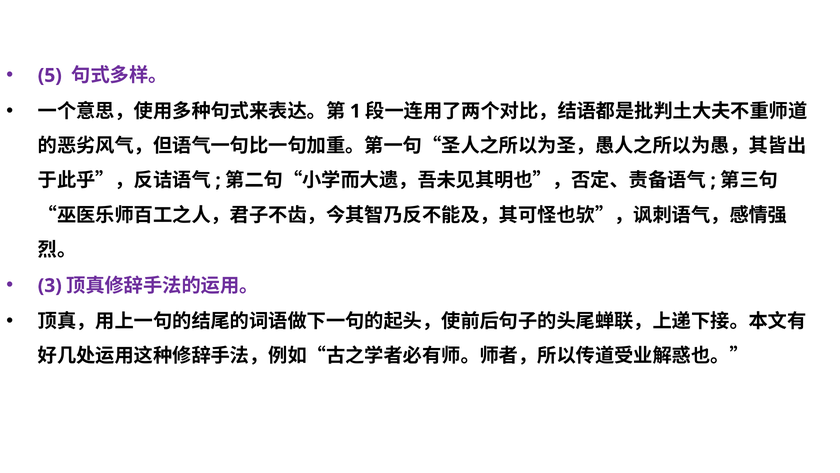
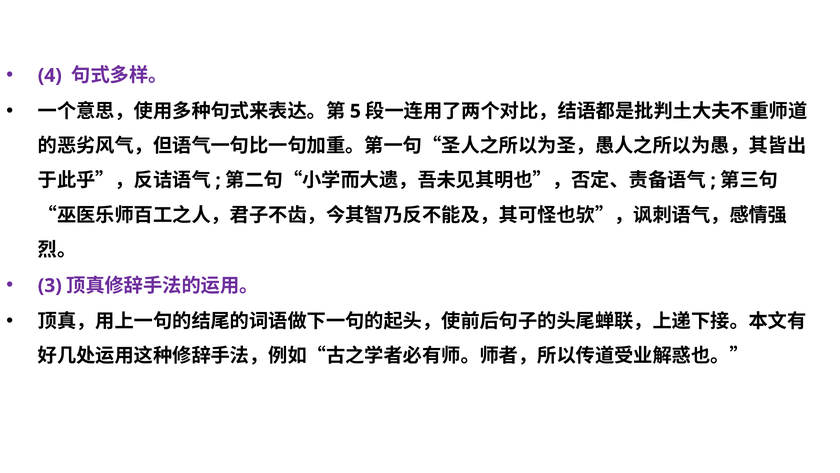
5: 5 -> 4 (50, 75)
1: 1 -> 5 (355, 111)
